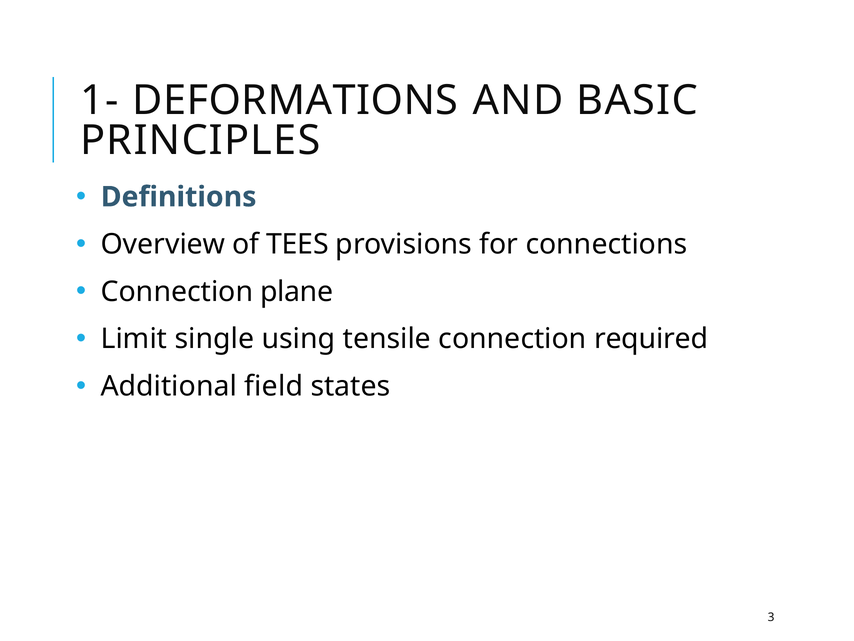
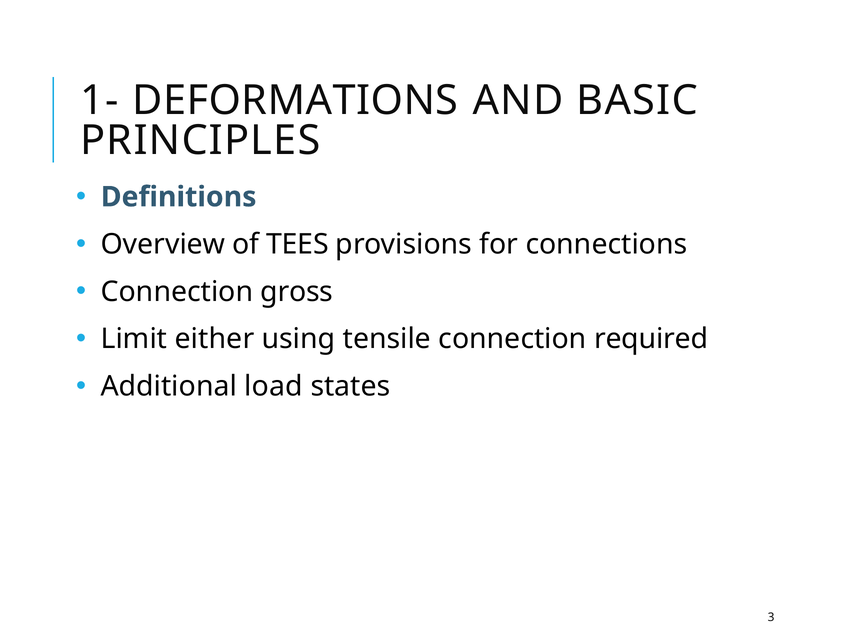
plane: plane -> gross (297, 291)
single: single -> either (214, 339)
field: field -> load (274, 386)
